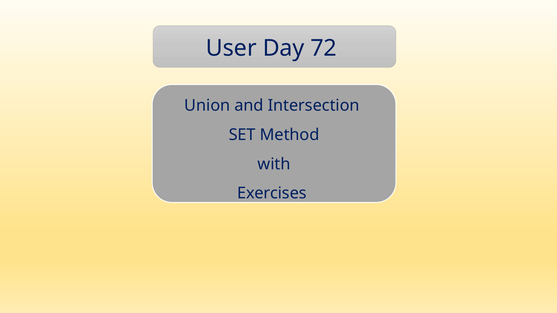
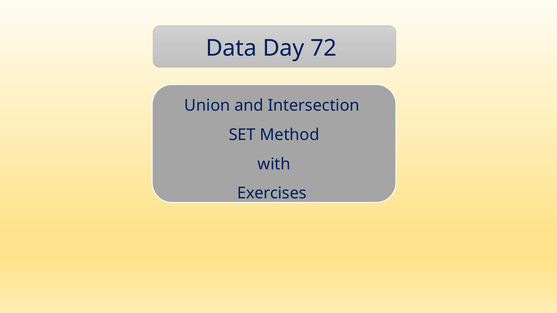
User: User -> Data (231, 48)
